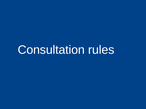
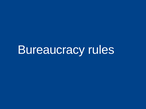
Consultation: Consultation -> Bureaucracy (51, 50)
